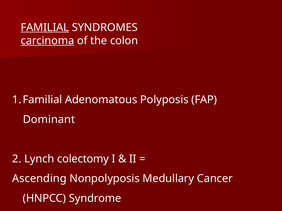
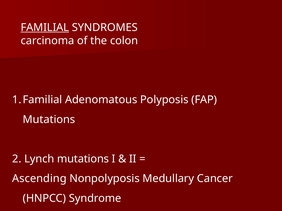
carcinoma underline: present -> none (47, 41)
Dominant: Dominant -> Mutations (49, 120)
Lynch colectomy: colectomy -> mutations (83, 159)
